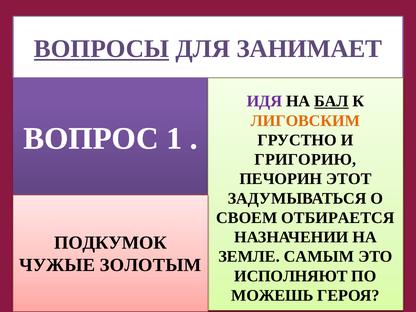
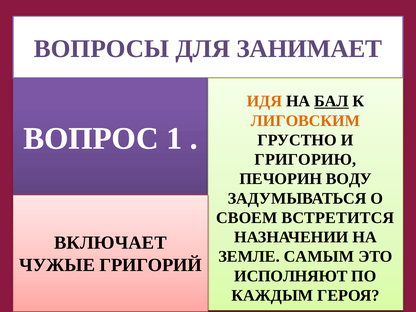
ВОПРОСЫ underline: present -> none (101, 49)
ИДЯ colour: purple -> orange (264, 101)
ЭТОТ: ЭТОТ -> ВОДУ (349, 179)
ОТБИРАЕТСЯ: ОТБИРАЕТСЯ -> ВСТРЕТИТСЯ (338, 218)
ПОДКУМОК: ПОДКУМОК -> ВКЛЮЧАЕТ (110, 243)
ЗОЛОТЫМ: ЗОЛОТЫМ -> ГРИГОРИЙ (151, 265)
МОЖЕШЬ: МОЖЕШЬ -> КАЖДЫМ (272, 296)
